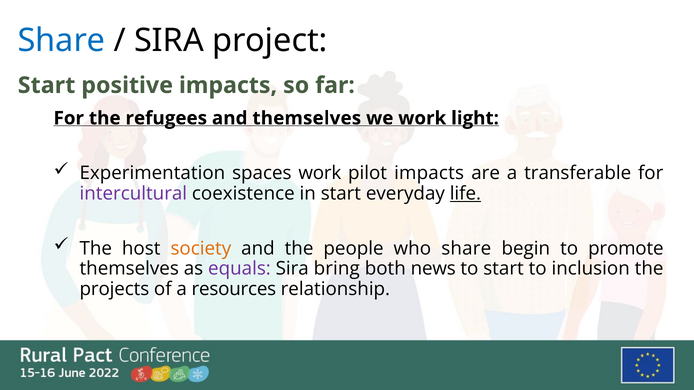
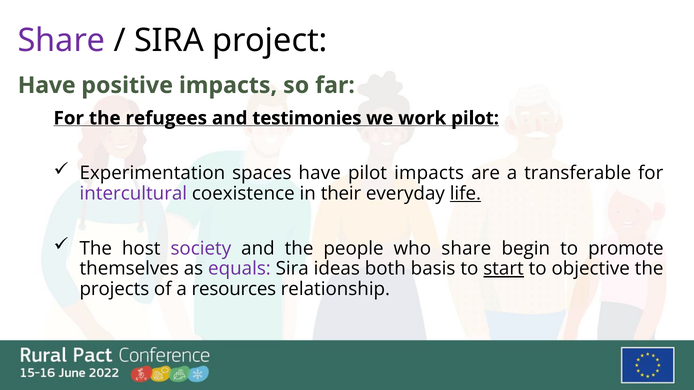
Share colour: blue -> purple (61, 40)
Start: Start -> Have (47, 85)
and themselves: themselves -> testimonies (307, 118)
work light: light -> pilot (475, 118)
spaces work: work -> have (320, 173)
in start: start -> their (341, 194)
society colour: orange -> purple (201, 249)
bring: bring -> ideas (337, 269)
news: news -> basis (433, 269)
start underline: none -> present (504, 269)
inclusion: inclusion -> objective (591, 269)
